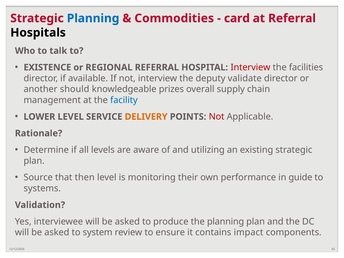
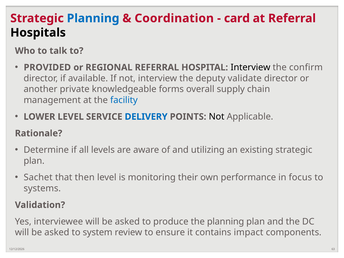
Commodities: Commodities -> Coordination (174, 18)
EXISTENCE: EXISTENCE -> PROVIDED (47, 67)
Interview colour: red -> black (250, 67)
facilities: facilities -> confirm (306, 67)
should: should -> private (75, 89)
prizes: prizes -> forms (171, 89)
DELIVERY colour: orange -> blue (146, 117)
Not colour: red -> black (217, 117)
Source: Source -> Sachet (38, 177)
guide: guide -> focus (300, 177)
